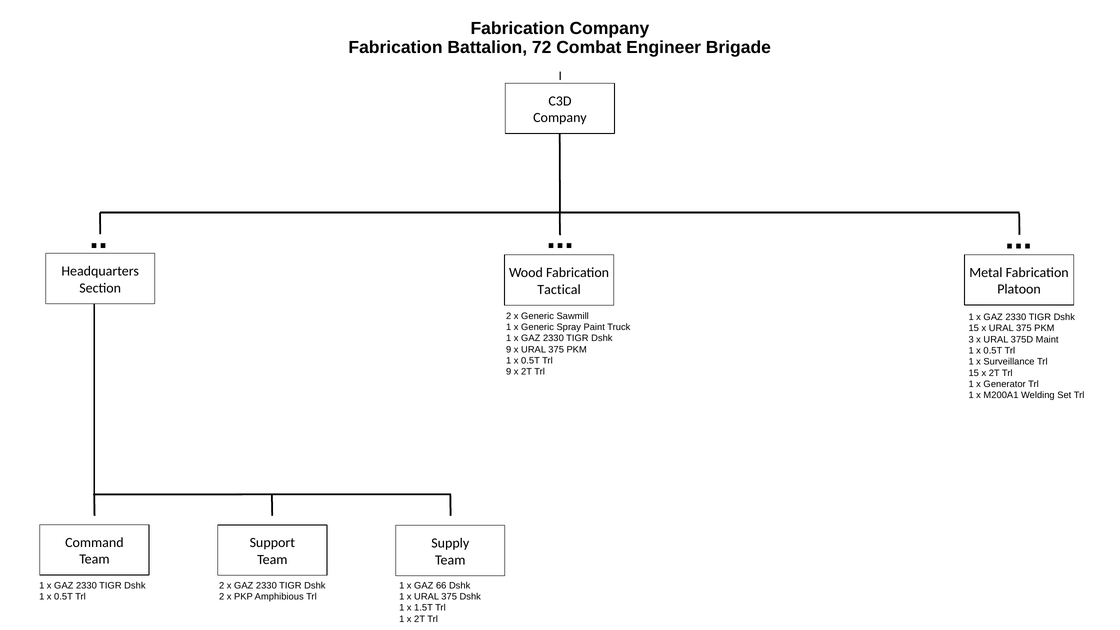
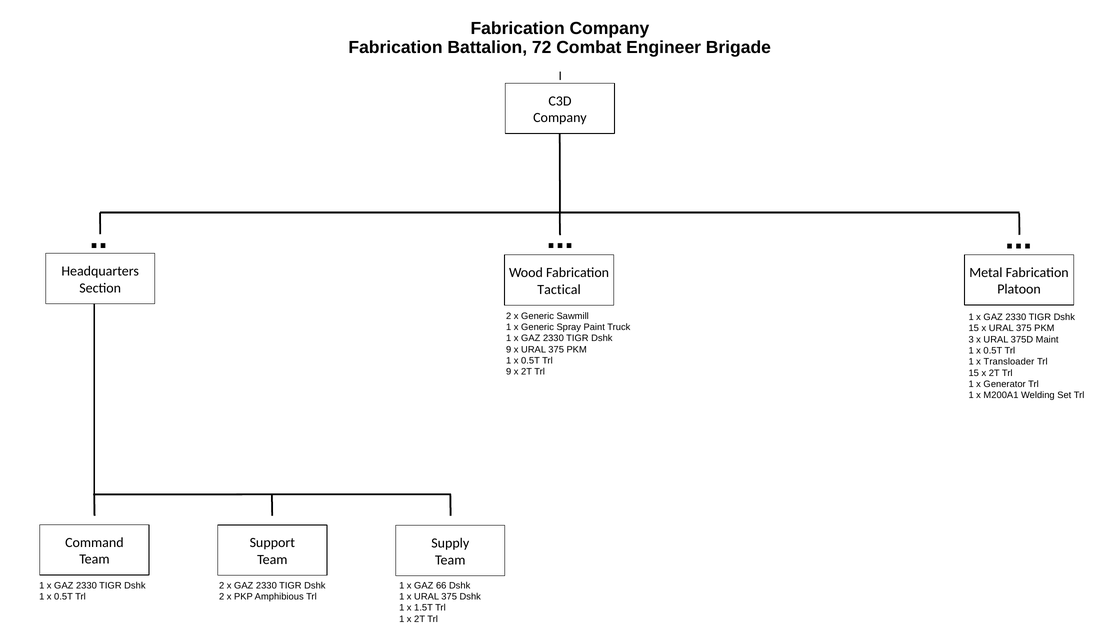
Surveillance: Surveillance -> Transloader (1009, 362)
